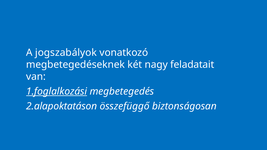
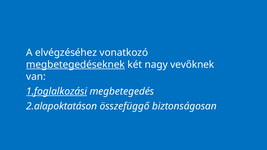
jogszabályok: jogszabályok -> elvégzéséhez (66, 53)
megbetegedéseknek underline: none -> present (76, 65)
feladatait: feladatait -> vevőknek (192, 65)
